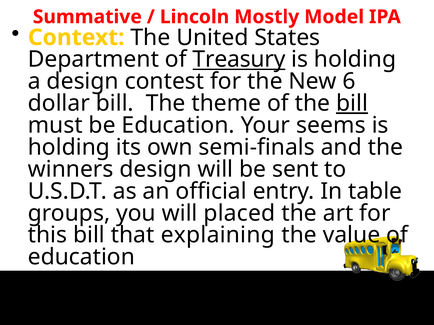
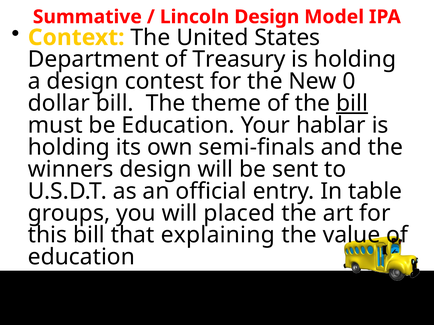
Lincoln Mostly: Mostly -> Design (267, 17)
Treasury underline: present -> none (239, 60)
6: 6 -> 0 (349, 82)
seems: seems -> hablar (331, 125)
